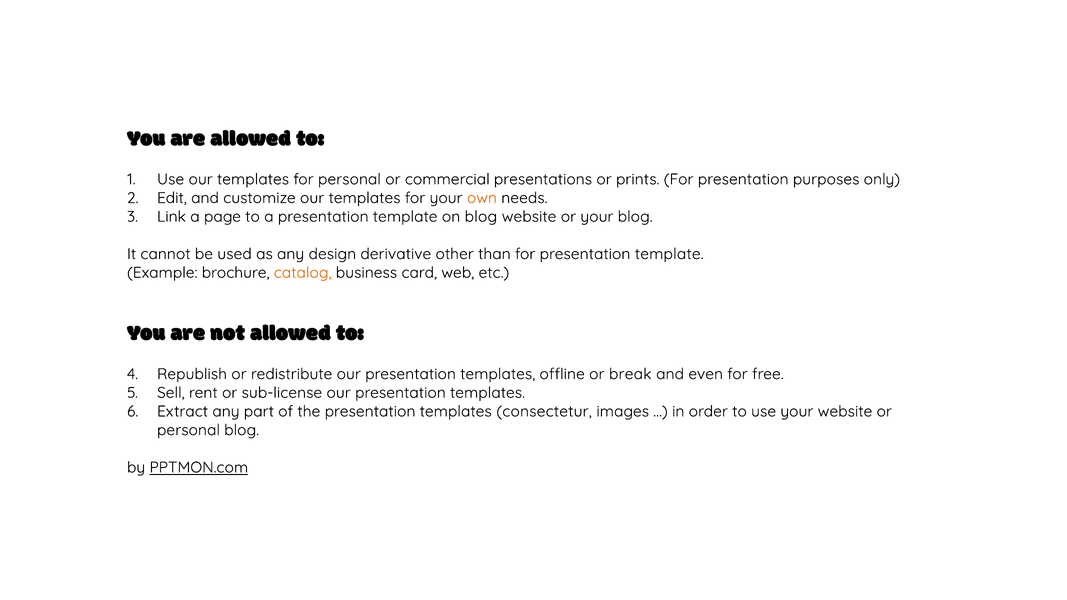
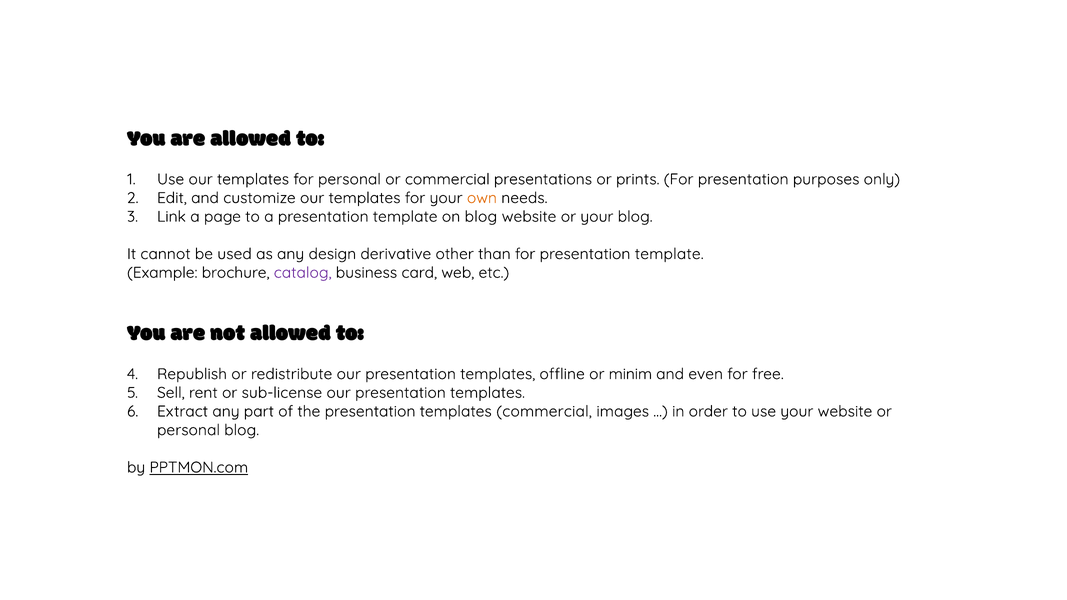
catalog colour: orange -> purple (303, 273)
break: break -> minim (630, 374)
templates consectetur: consectetur -> commercial (544, 411)
